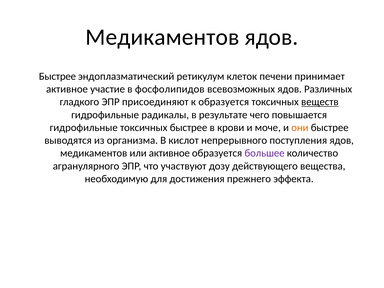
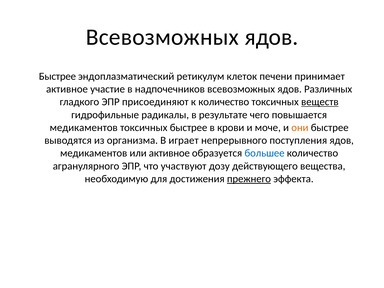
Медикаментов: Медикаментов -> Всевозможных (162, 37)
фосфолипидов: фосфолипидов -> надпочечников (170, 89)
к образуется: образуется -> количество (224, 102)
гидрофильные: гидрофильные -> медикаментов (84, 128)
кислот: кислот -> играет (184, 140)
большее colour: purple -> blue (265, 153)
прежнего underline: none -> present (249, 179)
